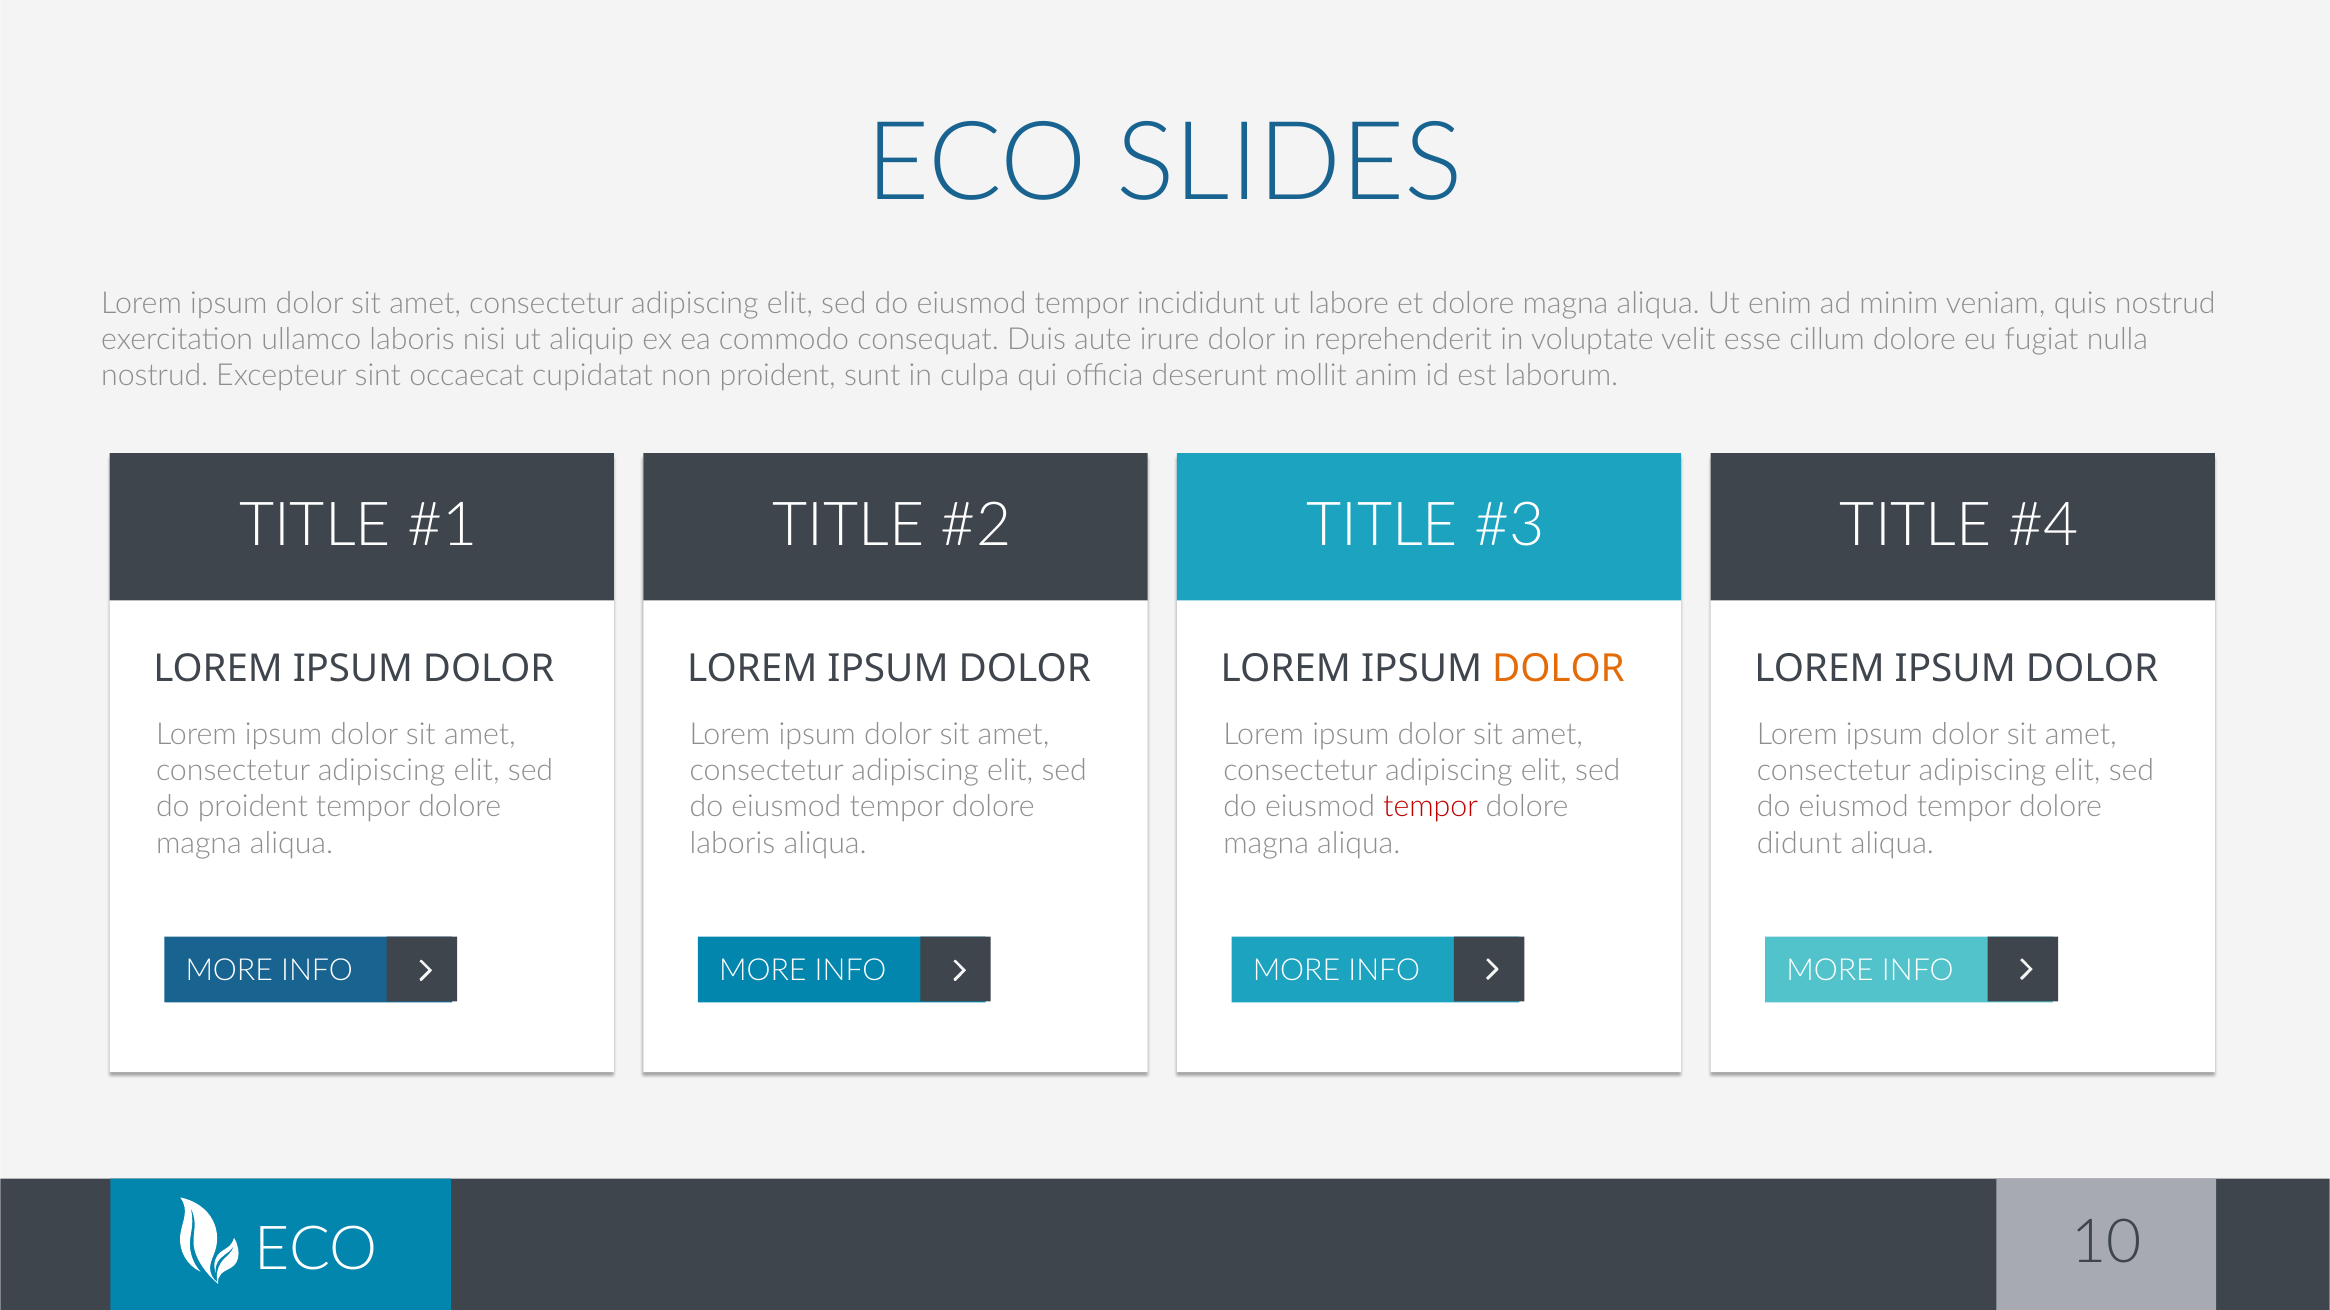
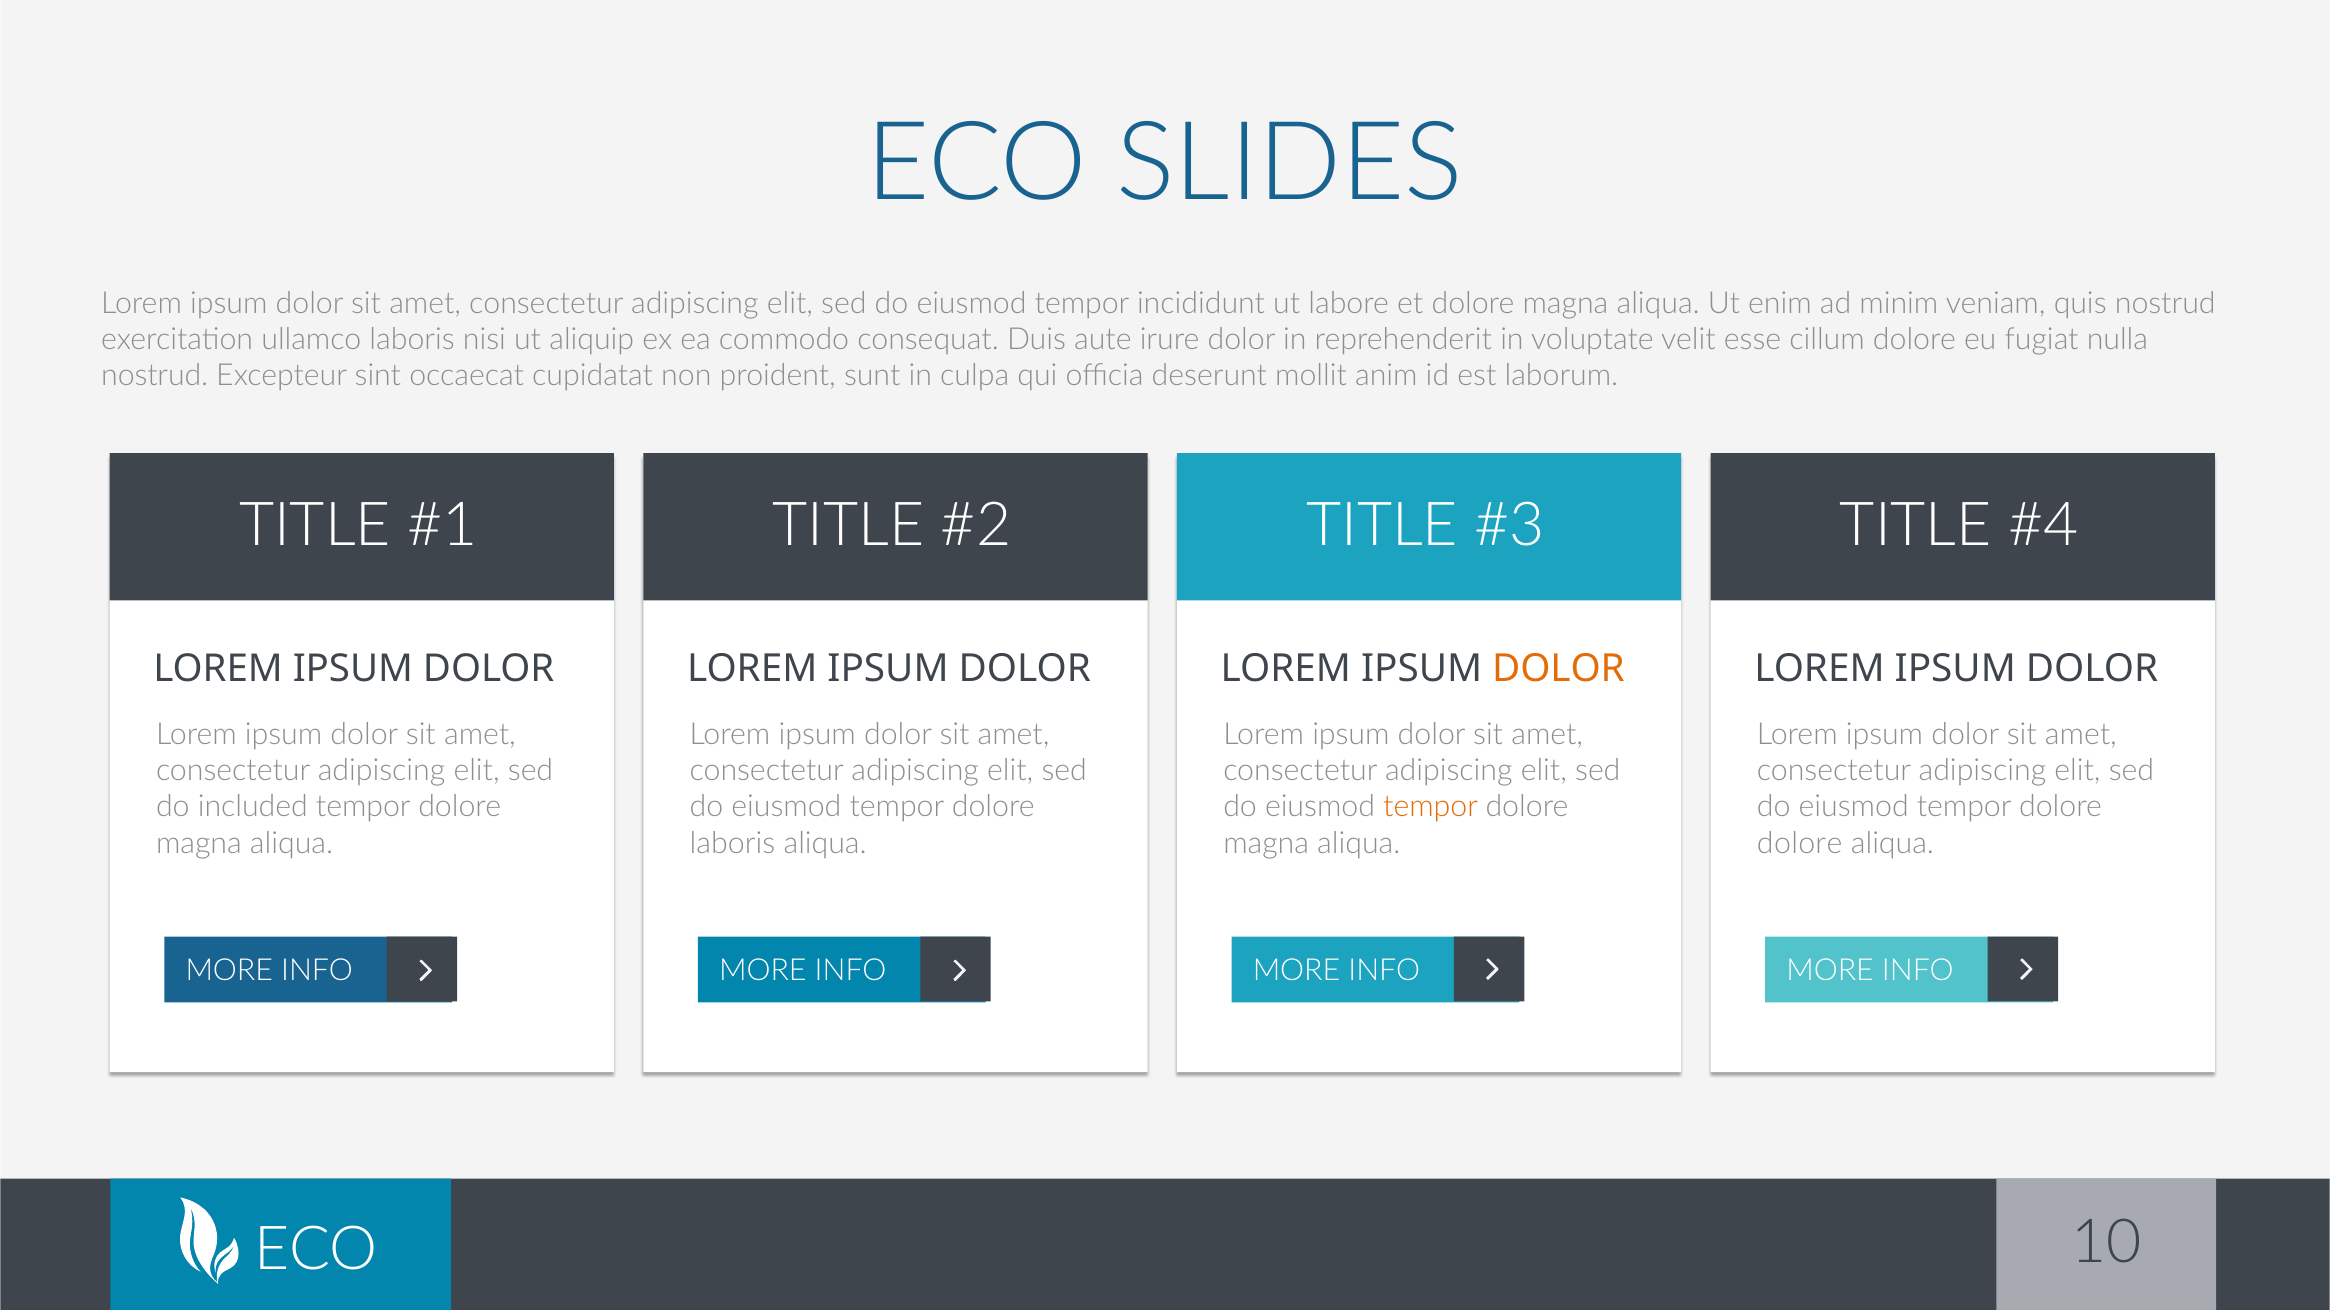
do proident: proident -> included (253, 807)
tempor colour: red -> orange (1431, 807)
didunt: didunt -> dolore (1800, 844)
